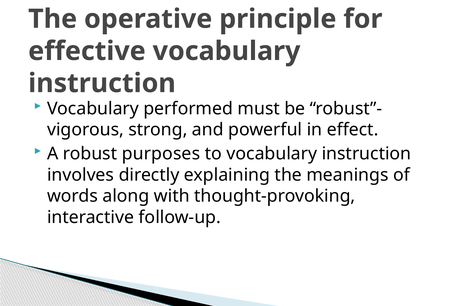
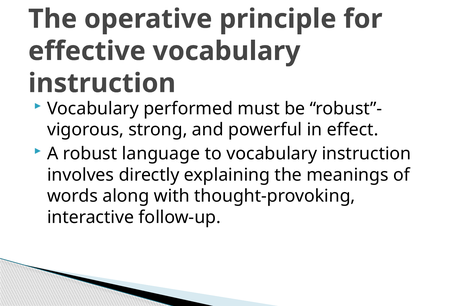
purposes: purposes -> language (161, 154)
